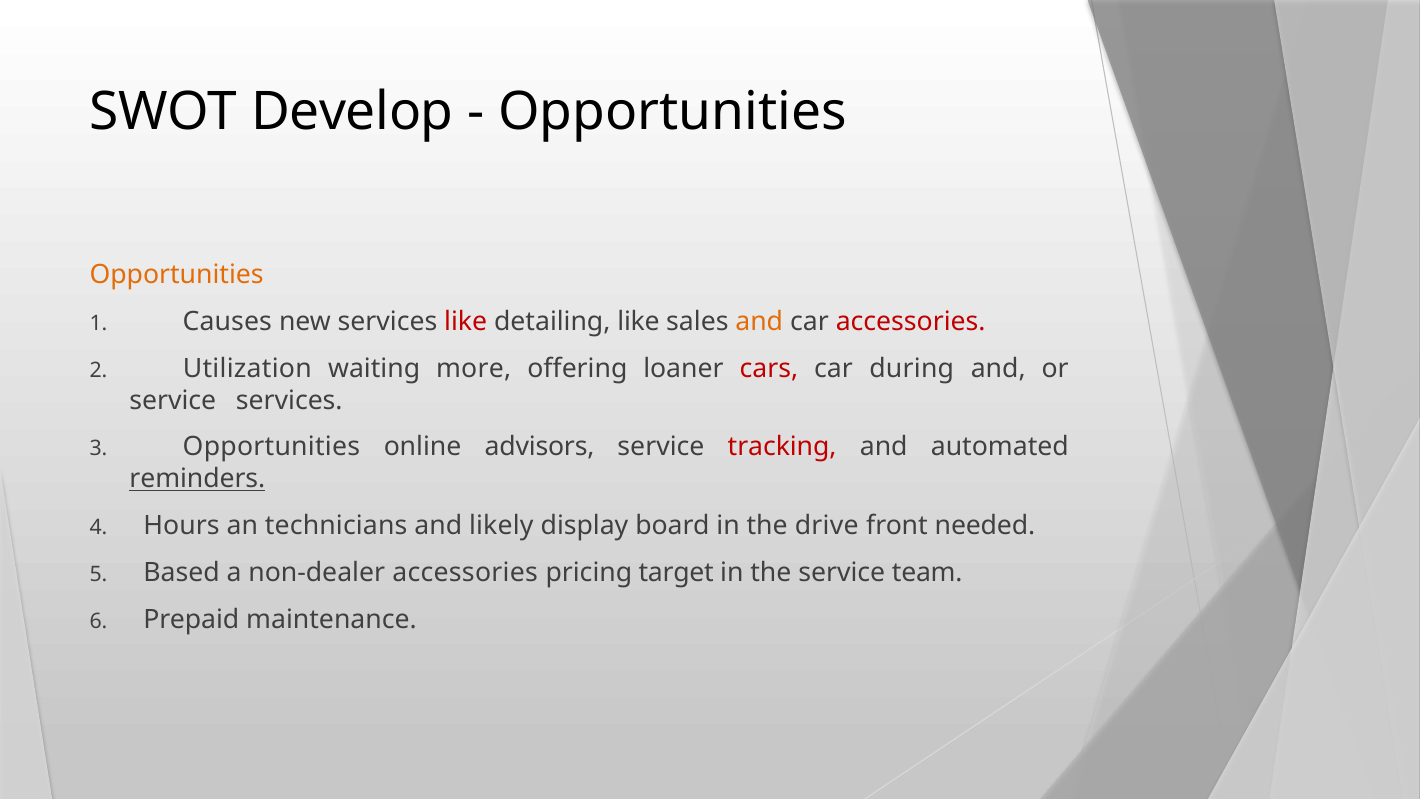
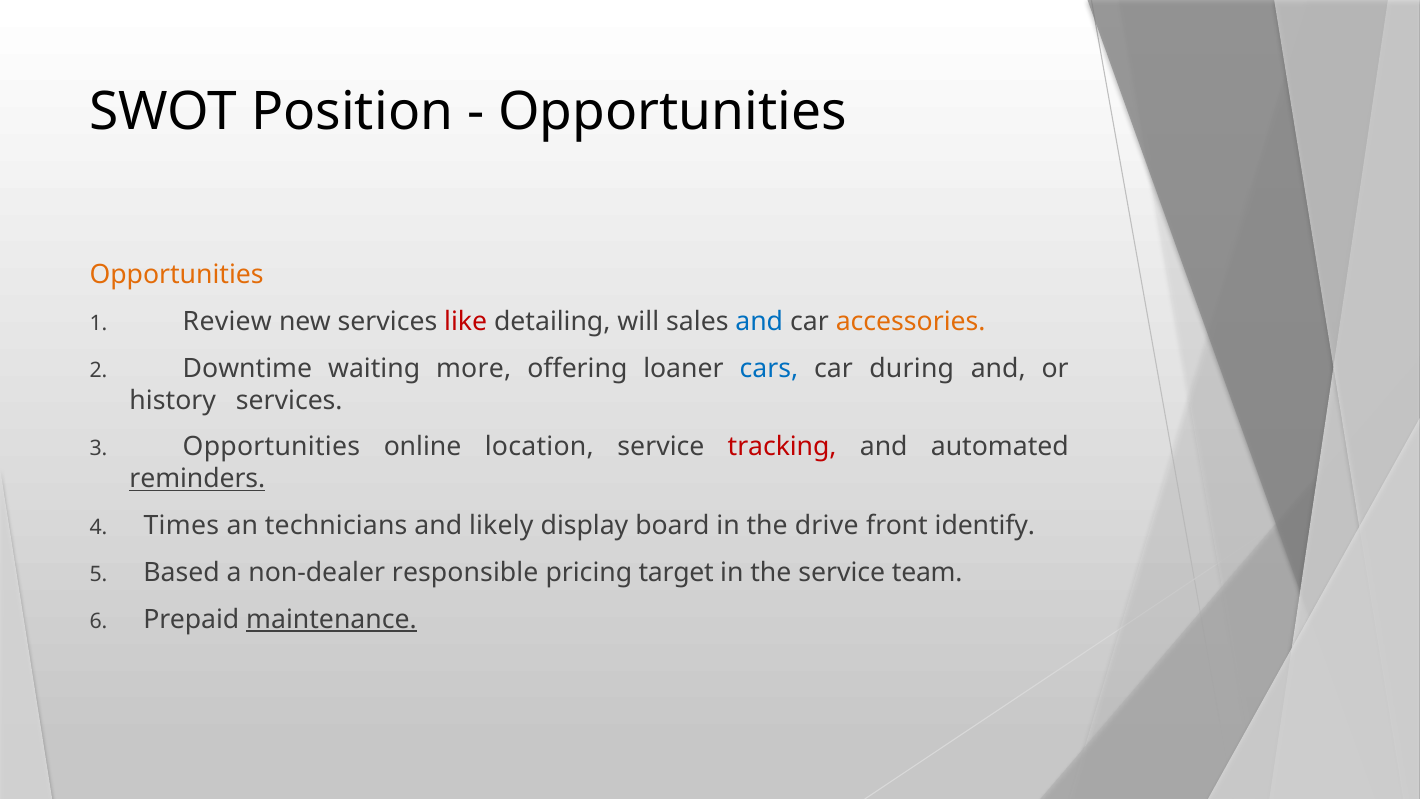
Develop: Develop -> Position (352, 112)
Causes: Causes -> Review (227, 322)
detailing like: like -> will (638, 322)
and colour: orange -> blue (759, 322)
accessories colour: red -> orange (911, 322)
Utilization: Utilization -> Downtime (247, 368)
cars colour: red -> blue (769, 368)
service: service -> history (173, 400)
advisors: advisors -> location (539, 447)
Hours: Hours -> Times (181, 526)
needed: needed -> identify (985, 526)
non-dealer accessories: accessories -> responsible (465, 572)
maintenance underline: none -> present (332, 619)
